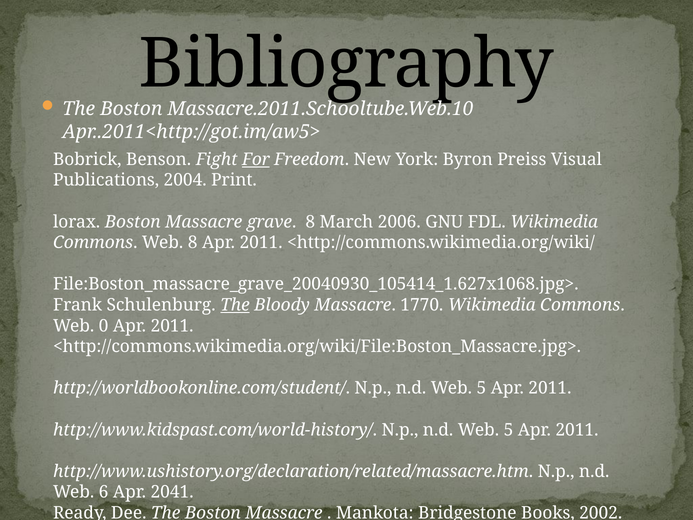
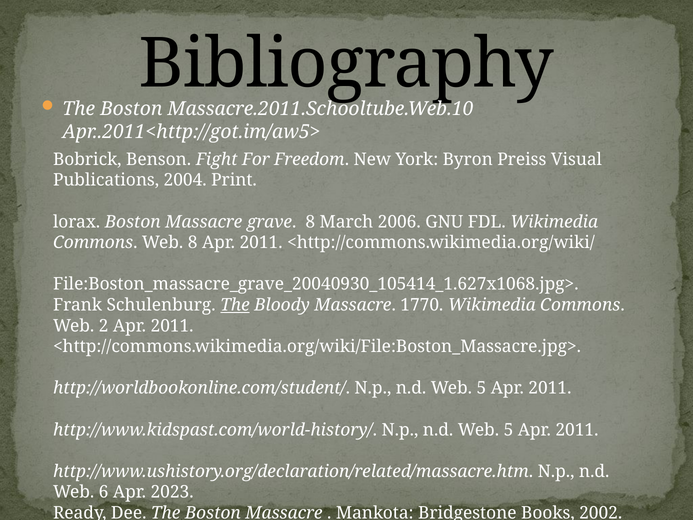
For underline: present -> none (256, 159)
0: 0 -> 2 (104, 326)
2041: 2041 -> 2023 (172, 492)
